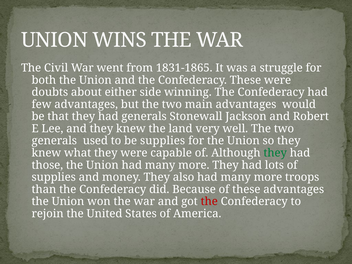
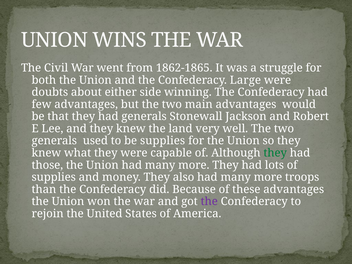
1831-1865: 1831-1865 -> 1862-1865 (184, 68)
Confederacy These: These -> Large (245, 80)
the colour: red -> purple (209, 201)
